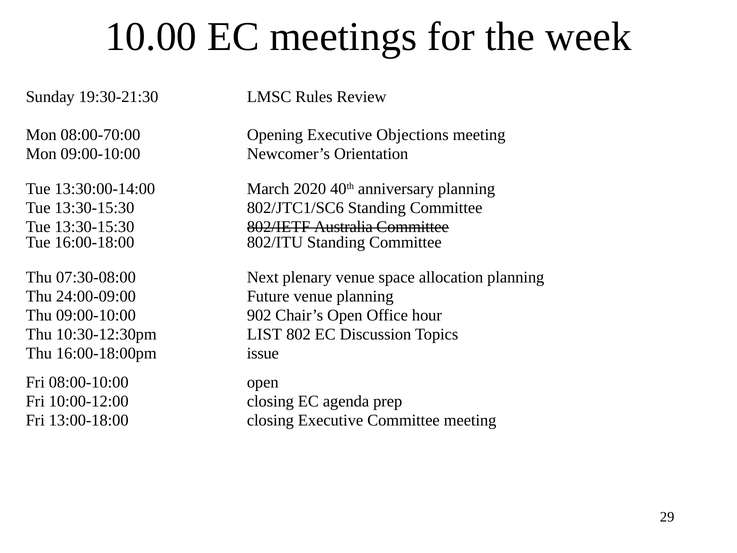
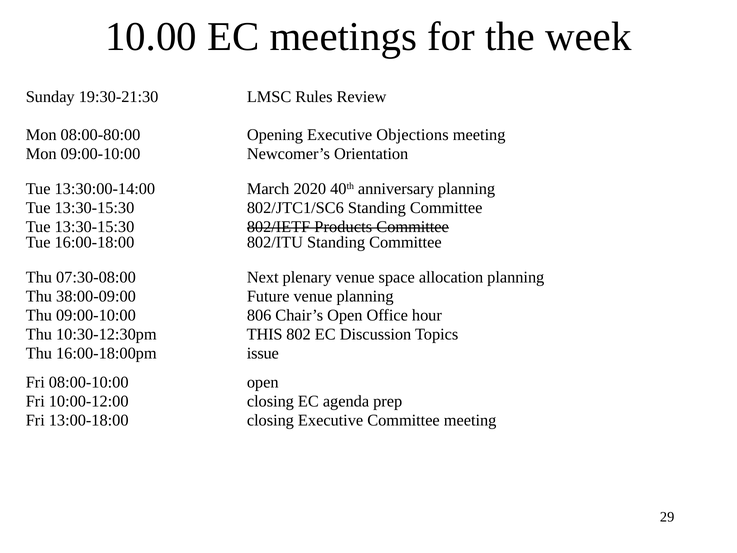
08:00-70:00: 08:00-70:00 -> 08:00-80:00 (101, 135)
Australia: Australia -> Products (343, 227)
24:00-09:00: 24:00-09:00 -> 38:00-09:00 (96, 296)
902: 902 -> 806 (259, 315)
LIST: LIST -> THIS (265, 334)
